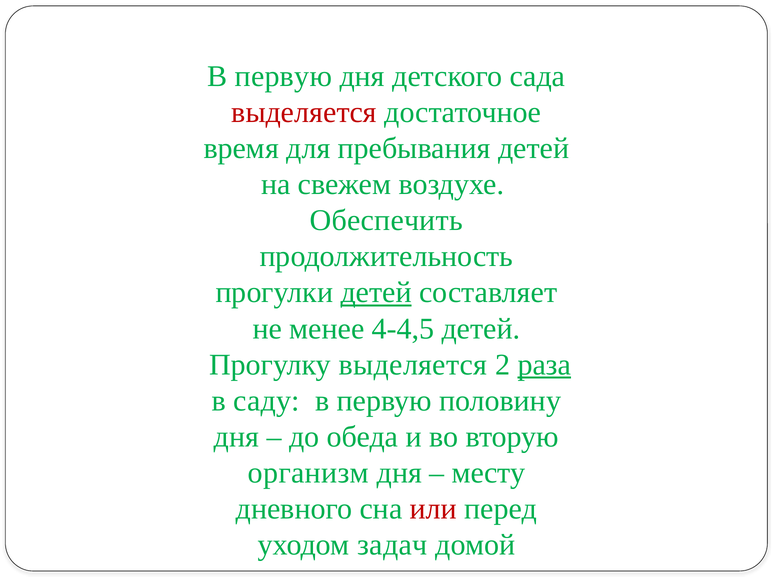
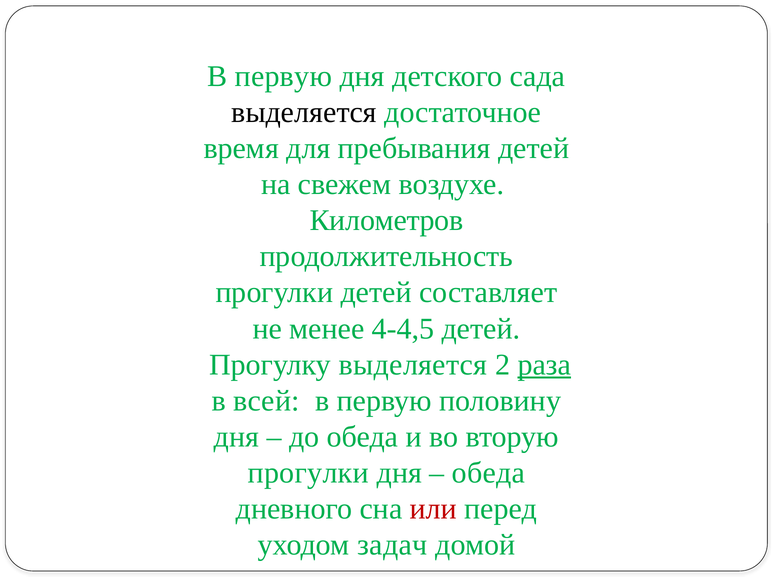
выделяется colour: red -> black (304, 112)
Обеспечить: Обеспечить -> Километров (387, 221)
детей underline: present -> none (376, 293)
саду: саду -> всей (267, 401)
организм: организм -> прогулки (308, 473)
месту: месту -> обеда (489, 473)
